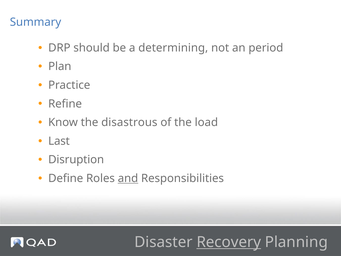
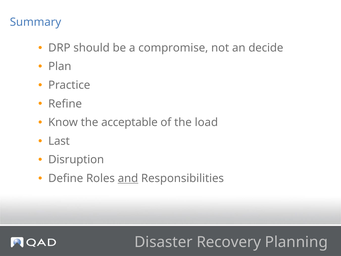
determining: determining -> compromise (173, 48)
period: period -> decide (266, 48)
disastrous: disastrous -> acceptable (129, 122)
Recovery underline: present -> none (229, 242)
